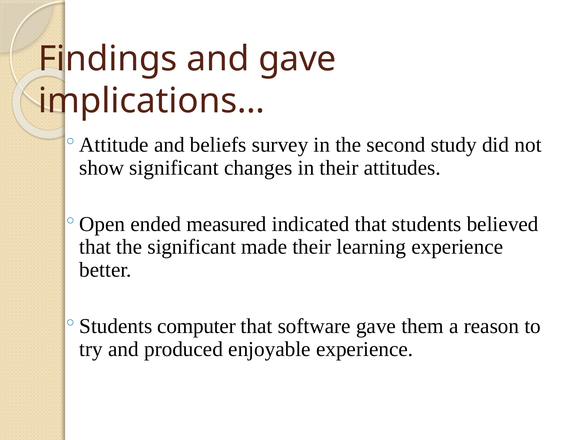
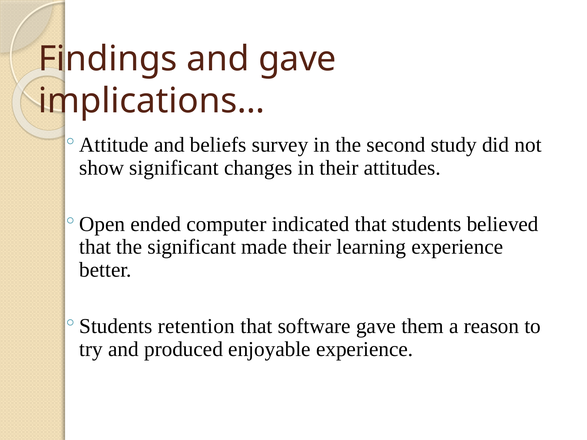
measured: measured -> computer (226, 224)
computer: computer -> retention (196, 326)
